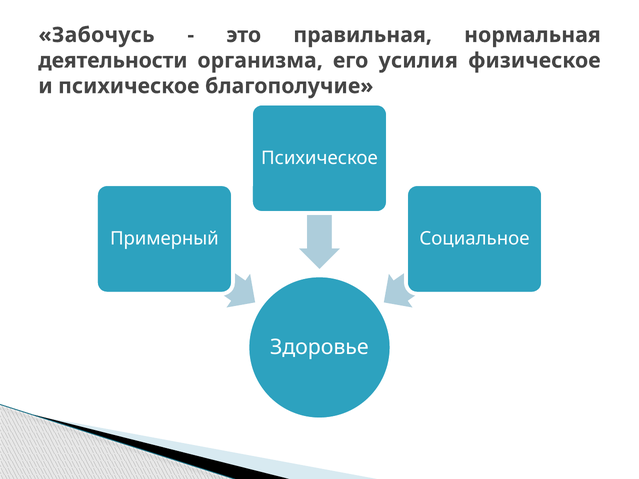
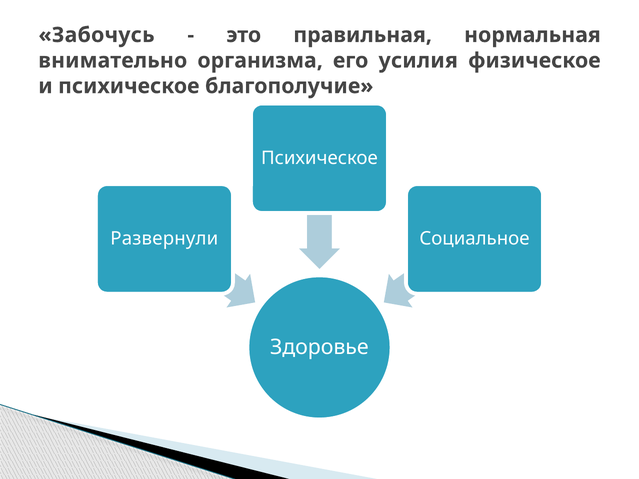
деятельности: деятельности -> внимательно (113, 61)
Примерный: Примерный -> Развернули (164, 239)
